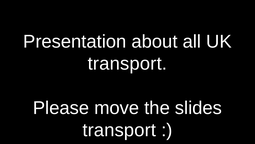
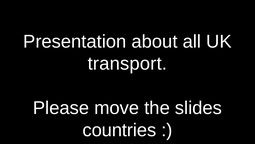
transport: transport -> countries (119, 130)
